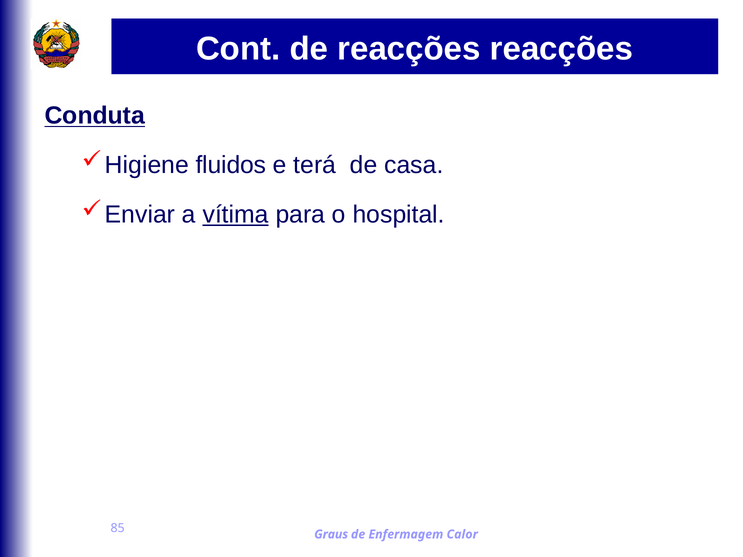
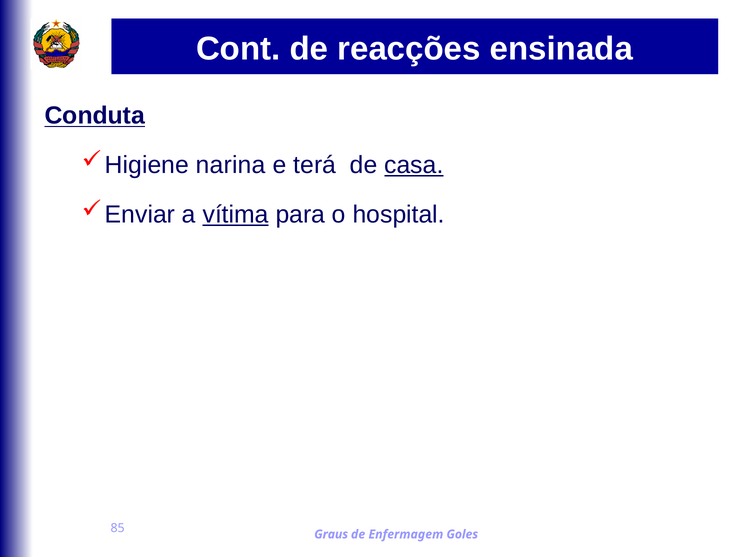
reacções reacções: reacções -> ensinada (561, 49)
fluidos: fluidos -> narina (231, 165)
casa underline: none -> present (414, 165)
Calor: Calor -> Goles (462, 535)
